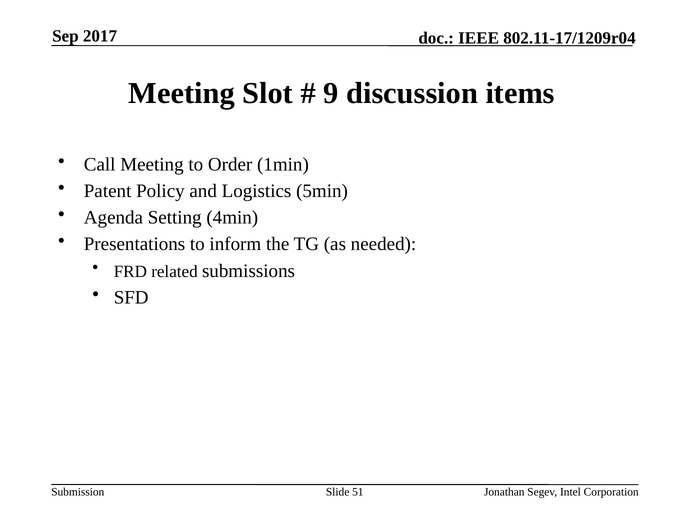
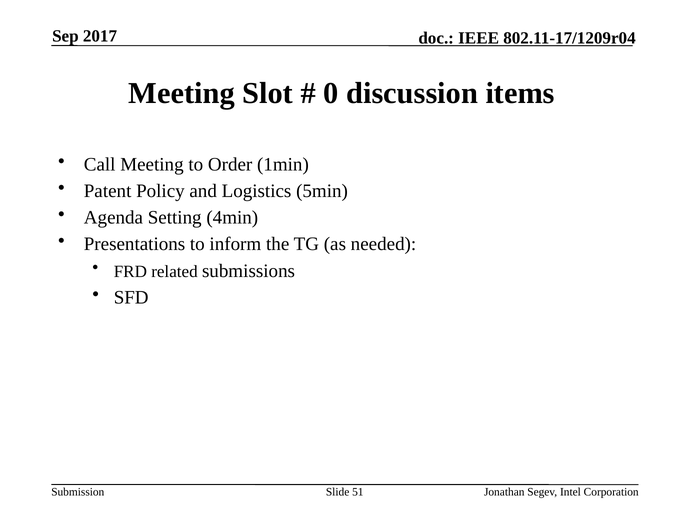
9: 9 -> 0 (331, 93)
